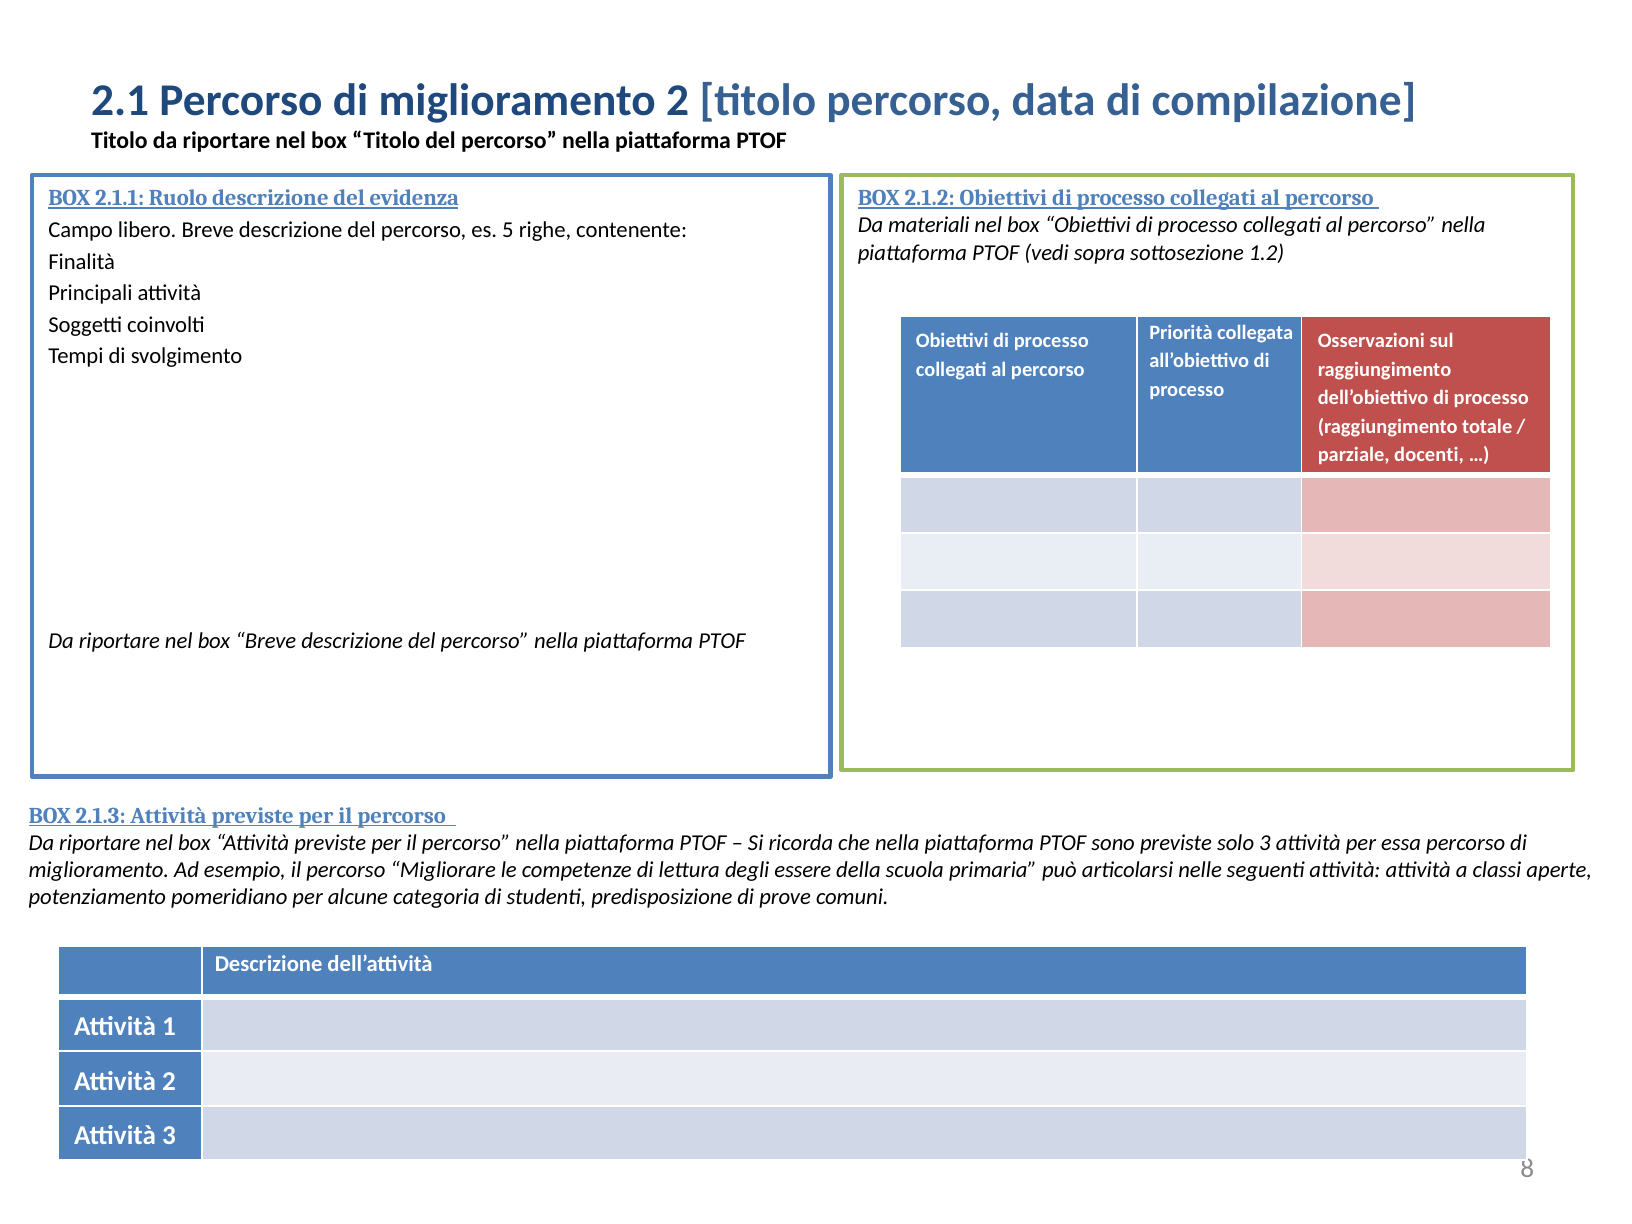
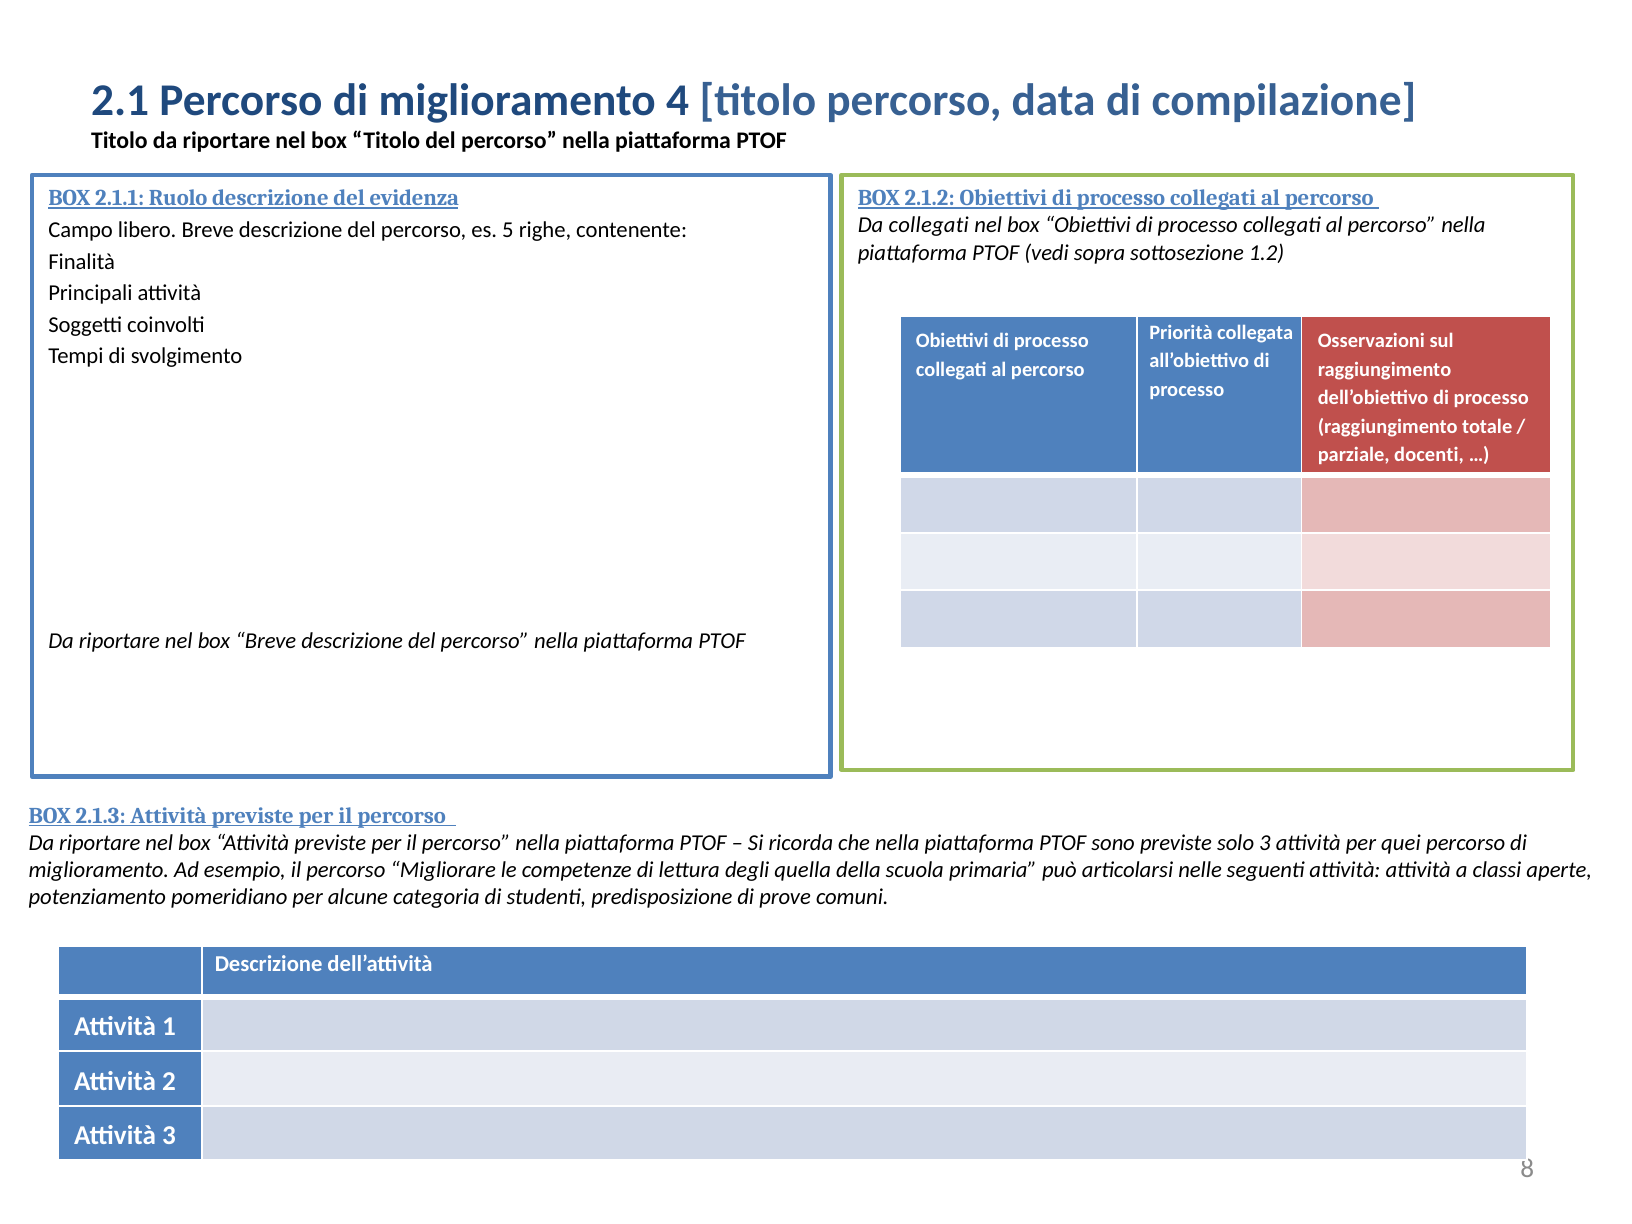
miglioramento 2: 2 -> 4 (678, 101)
Da materiali: materiali -> collegati (929, 225)
essa: essa -> quei (1401, 843)
essere: essere -> quella (803, 870)
